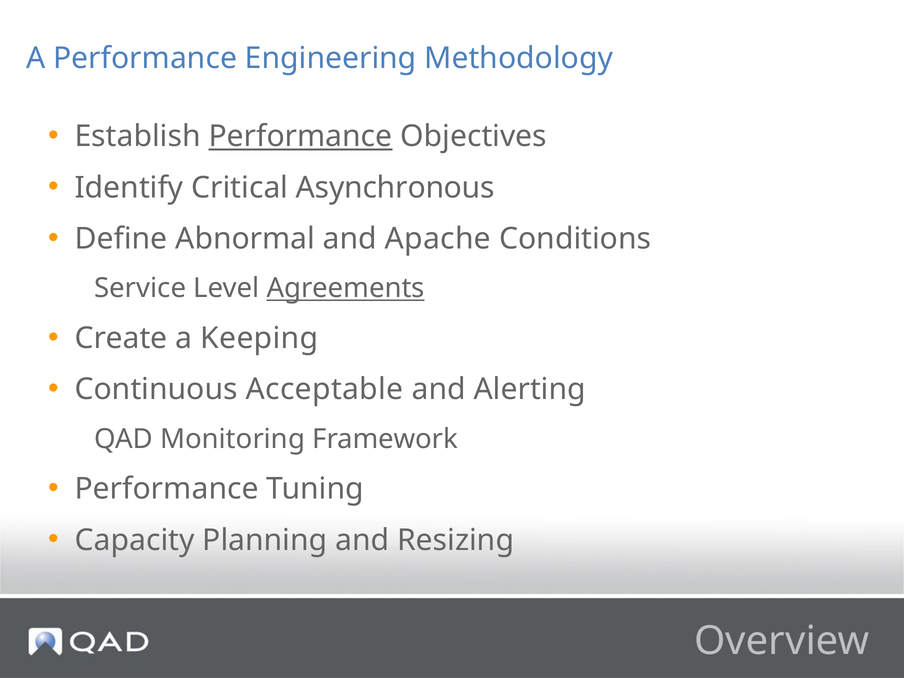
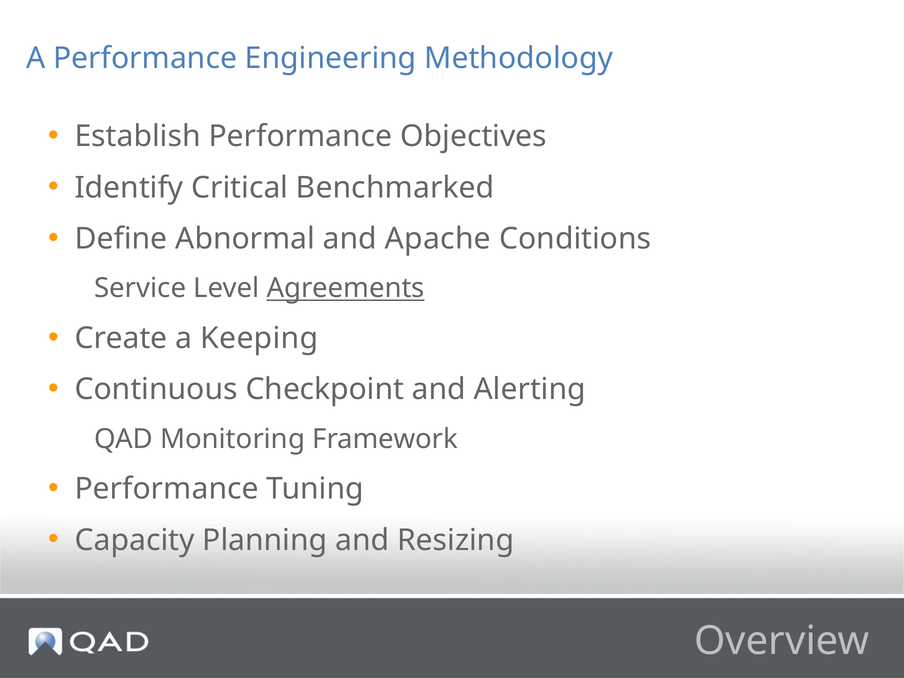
Performance underline: present -> none (300, 136)
Asynchronous: Asynchronous -> Benchmarked (395, 188)
Acceptable: Acceptable -> Checkpoint (325, 389)
